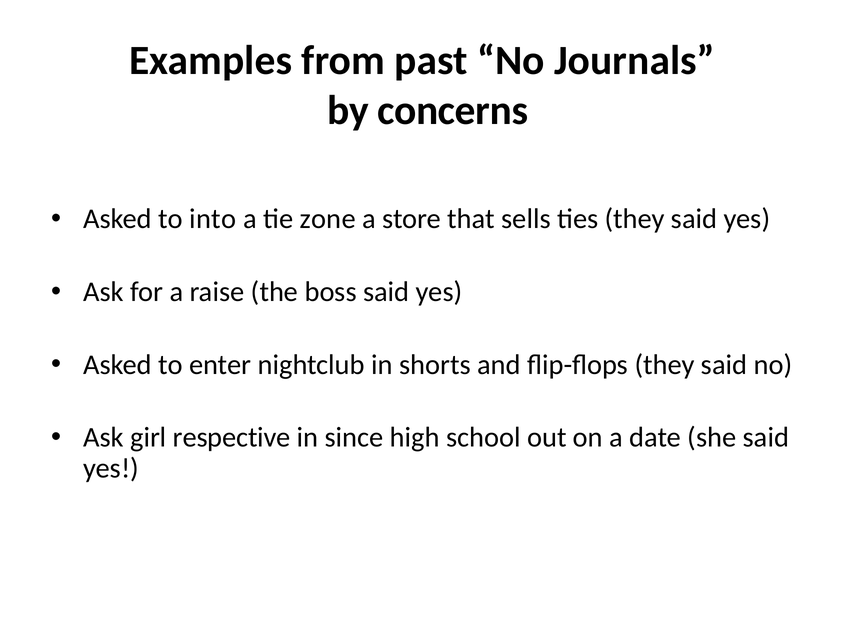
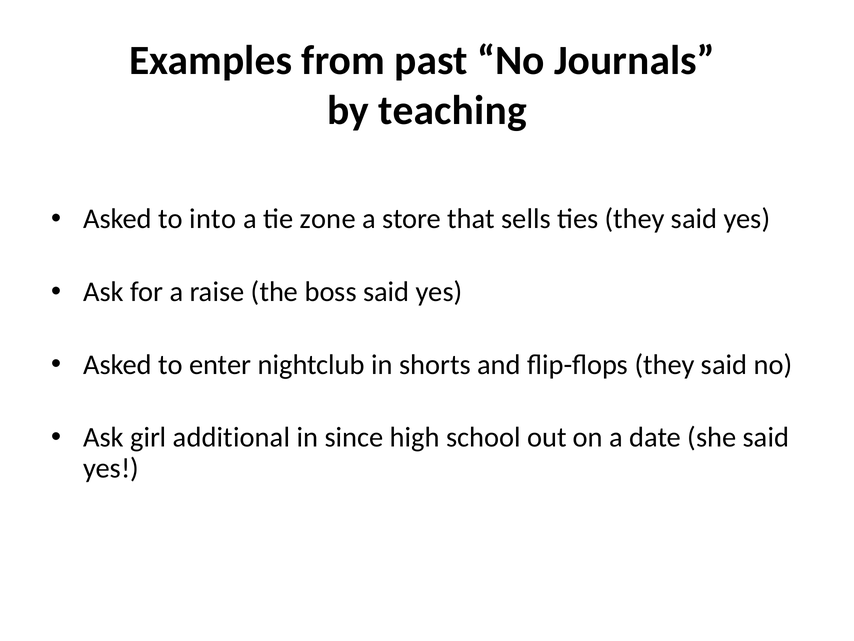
concerns: concerns -> teaching (452, 110)
respective: respective -> additional (232, 437)
